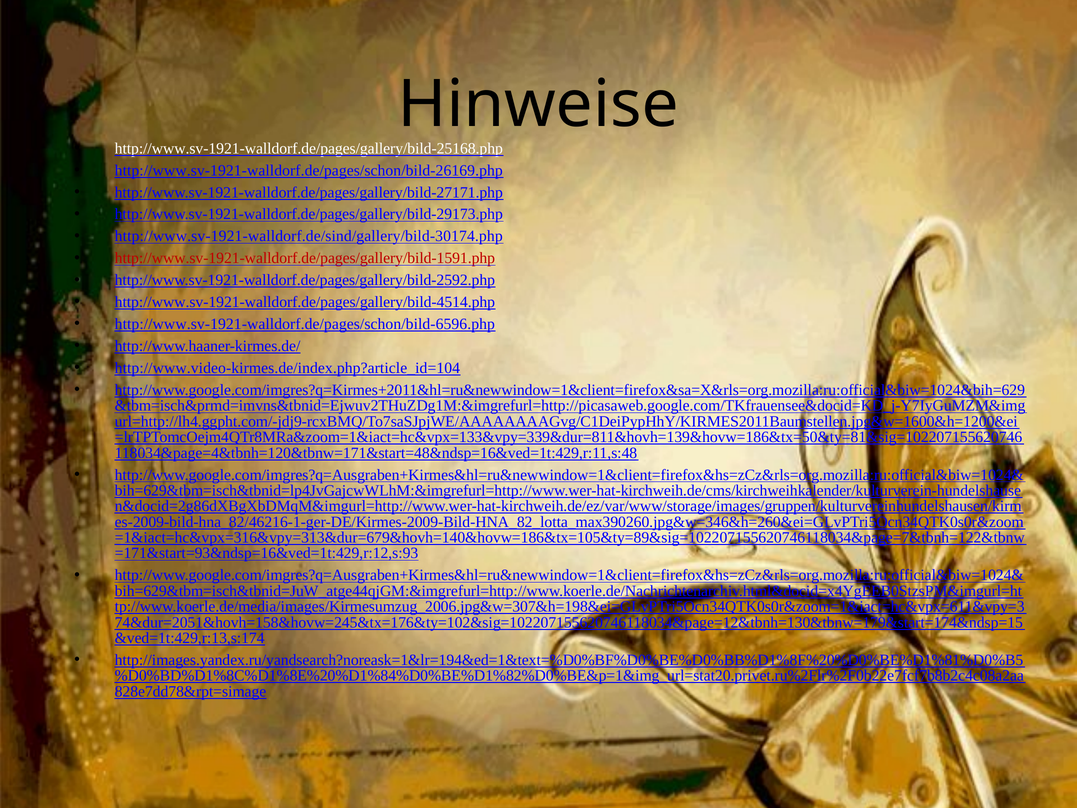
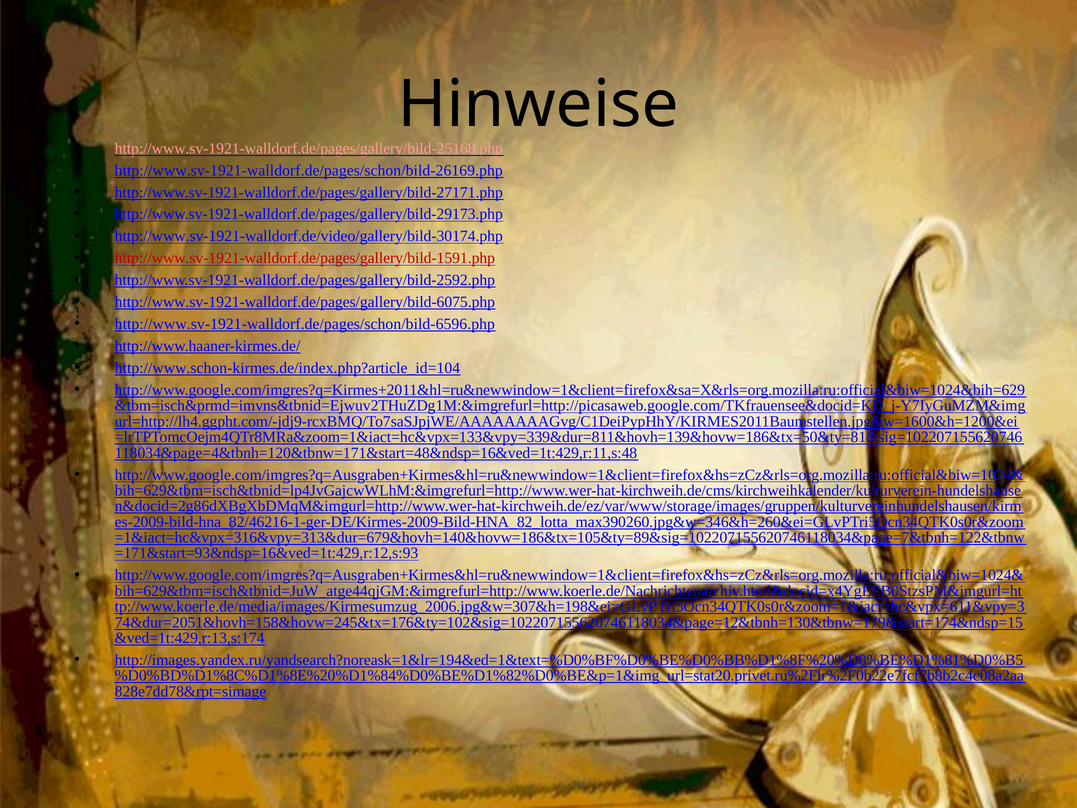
http://www.sv-1921-walldorf.de/pages/gallery/bild-25168.php colour: white -> pink (309, 148)
http://www.sv-1921-walldorf.de/sind/gallery/bild-30174.php: http://www.sv-1921-walldorf.de/sind/gallery/bild-30174.php -> http://www.sv-1921-walldorf.de/video/gallery/bild-30174.php (309, 236)
http://www.sv-1921-walldorf.de/pages/gallery/bild-4514.php: http://www.sv-1921-walldorf.de/pages/gallery/bild-4514.php -> http://www.sv-1921-walldorf.de/pages/gallery/bild-6075.php (305, 302)
http://www.video-kirmes.de/index.php?article_id=104: http://www.video-kirmes.de/index.php?article_id=104 -> http://www.schon-kirmes.de/index.php?article_id=104 (287, 368)
